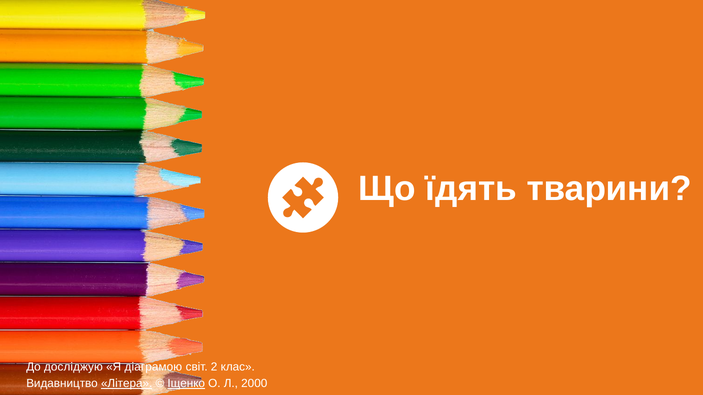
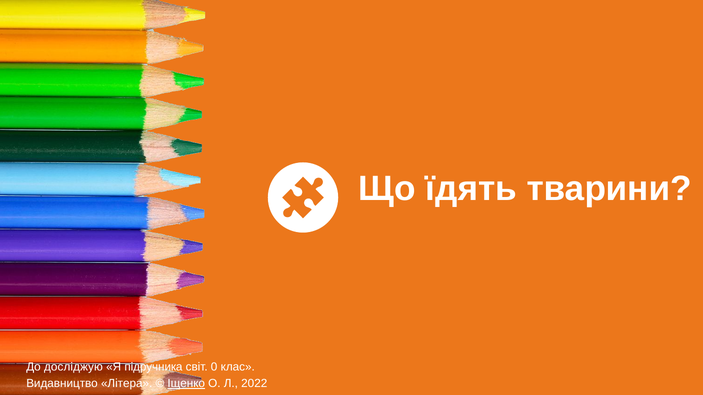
діаграмою: діаграмою -> підручника (153, 367)
2: 2 -> 0 (214, 367)
Літера underline: present -> none (127, 384)
2000: 2000 -> 2022 (254, 384)
